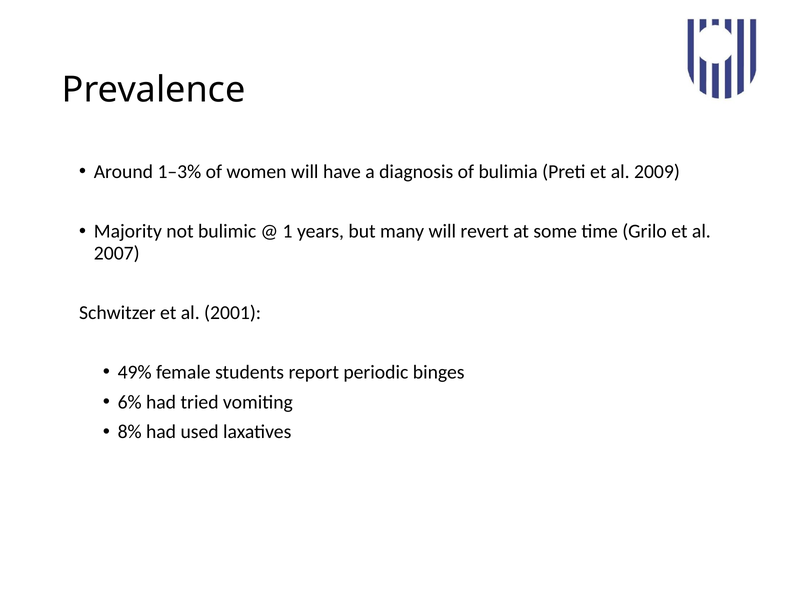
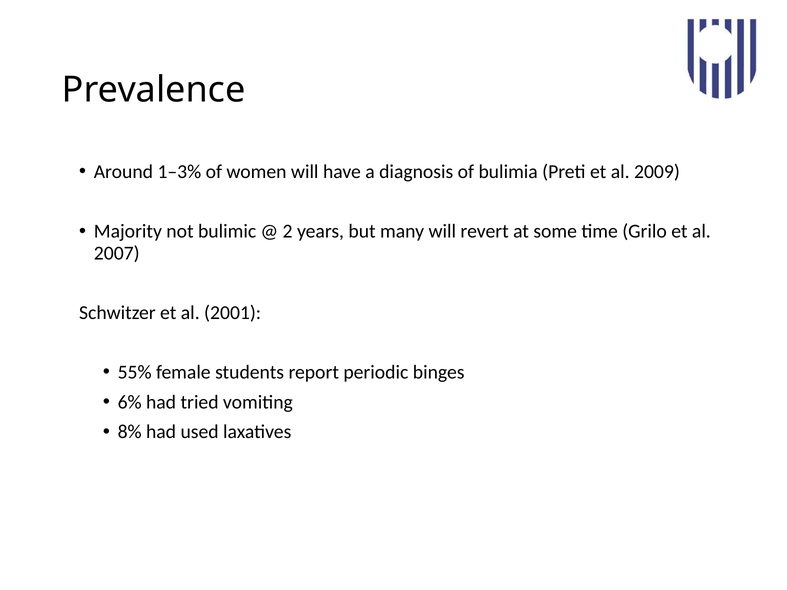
1: 1 -> 2 (288, 231)
49%: 49% -> 55% (135, 372)
